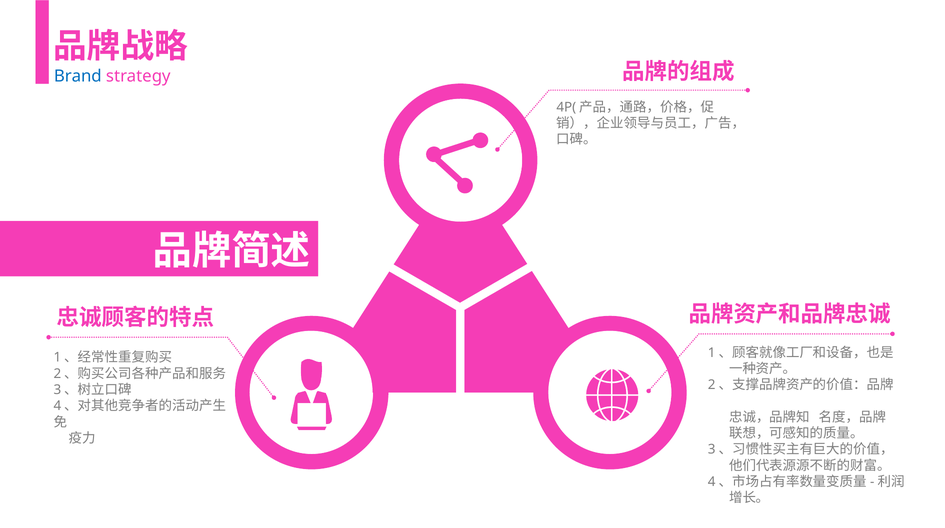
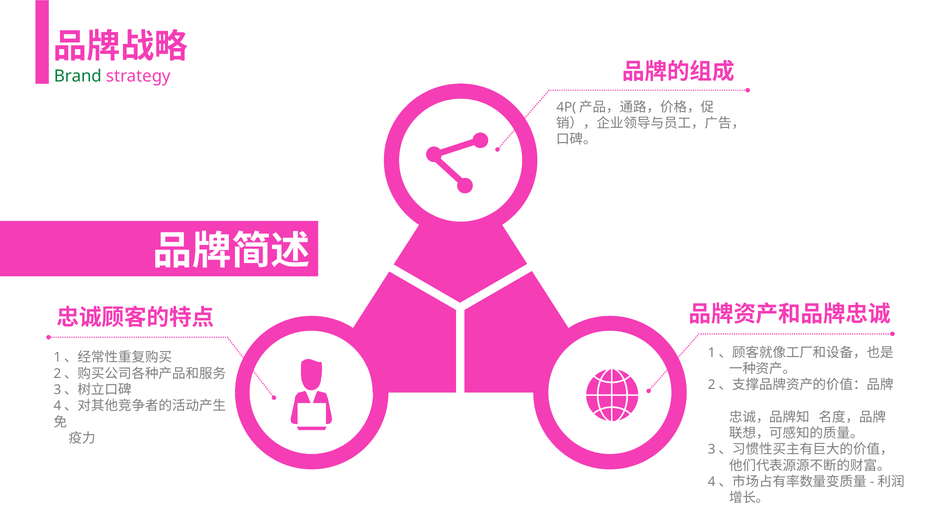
Brand colour: blue -> green (78, 76)
